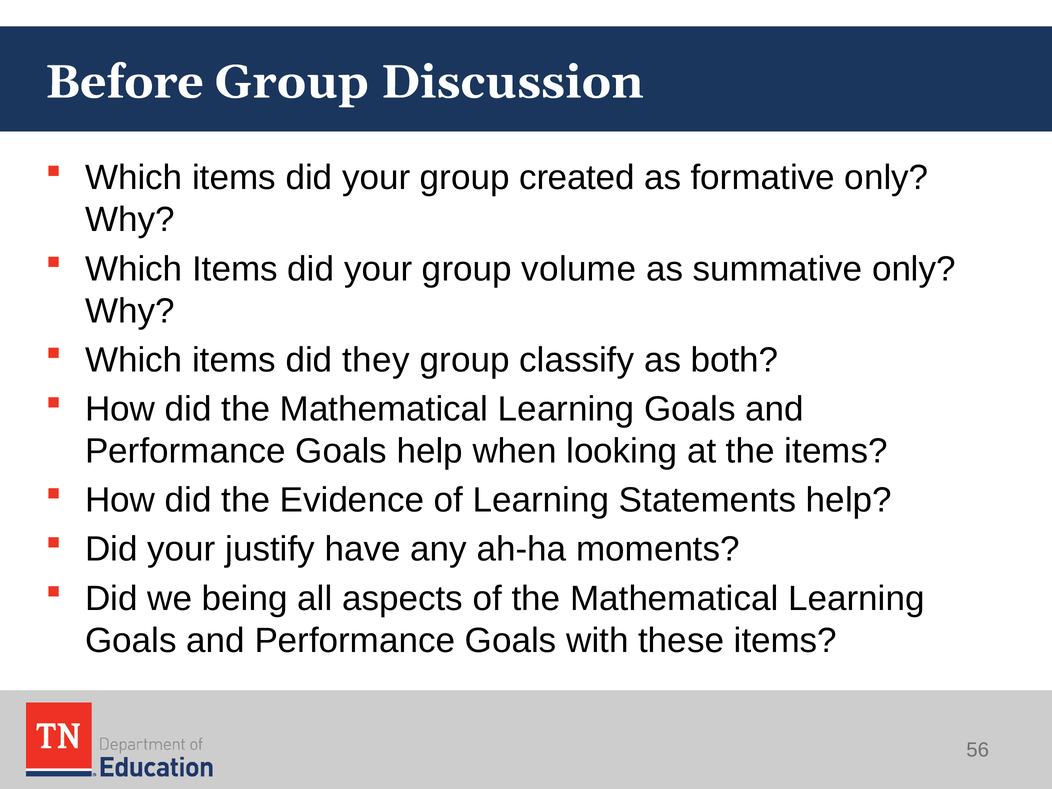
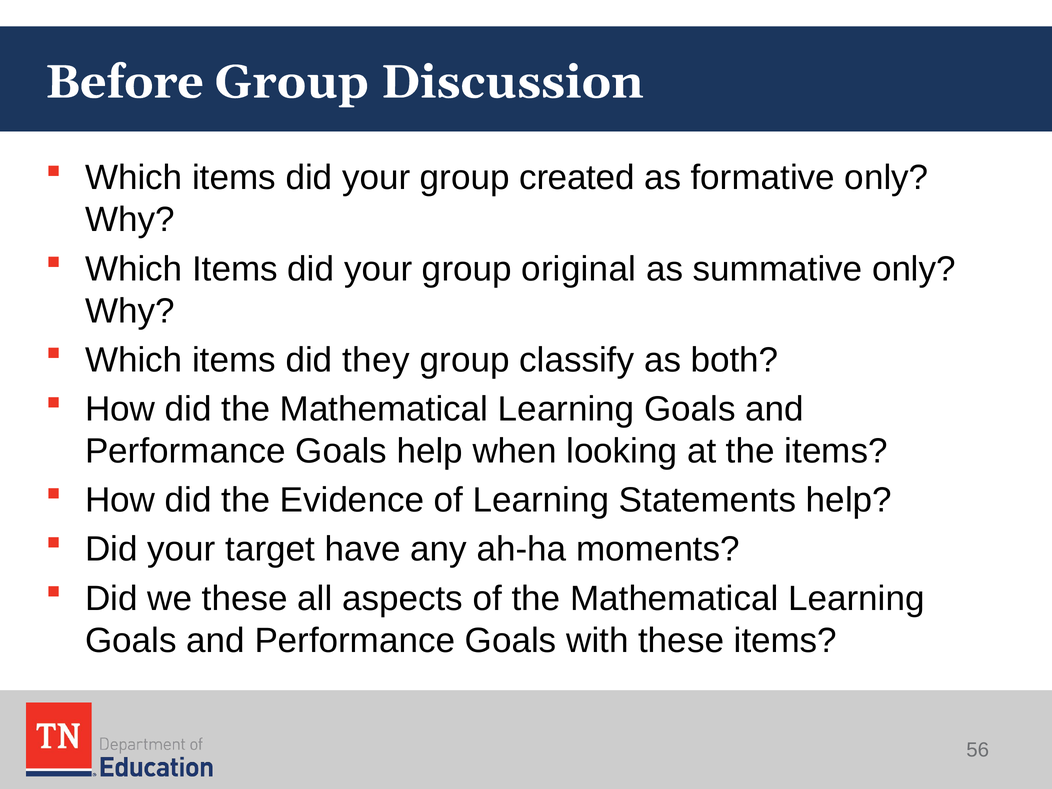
volume: volume -> original (579, 269)
justify: justify -> target (270, 549)
we being: being -> these (245, 599)
